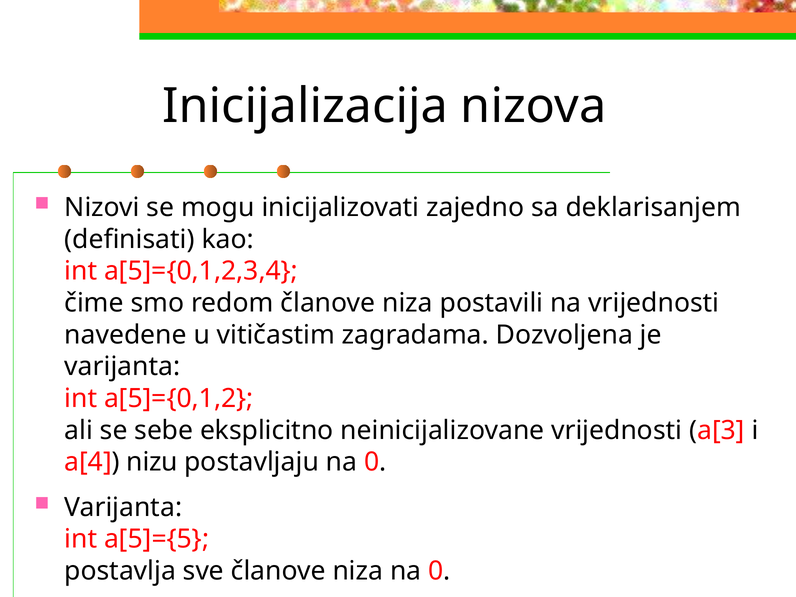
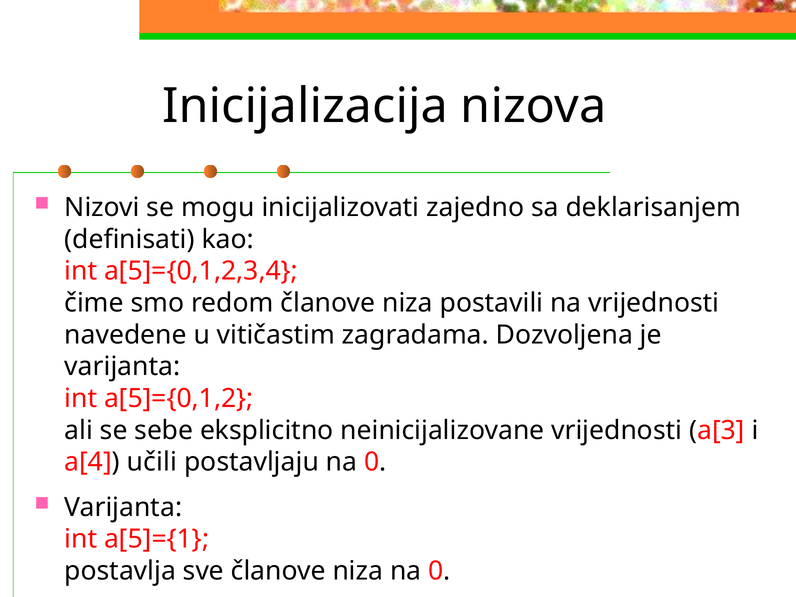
nizu: nizu -> učili (152, 462)
a[5]={5: a[5]={5 -> a[5]={1 (157, 539)
